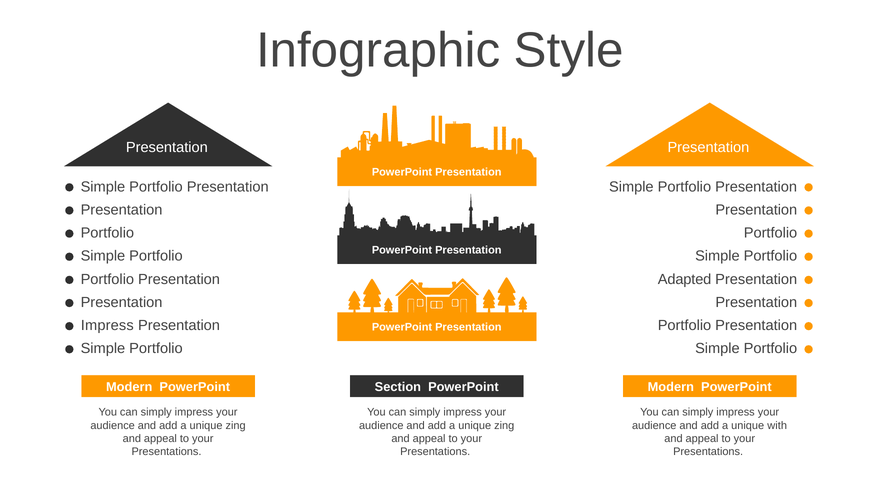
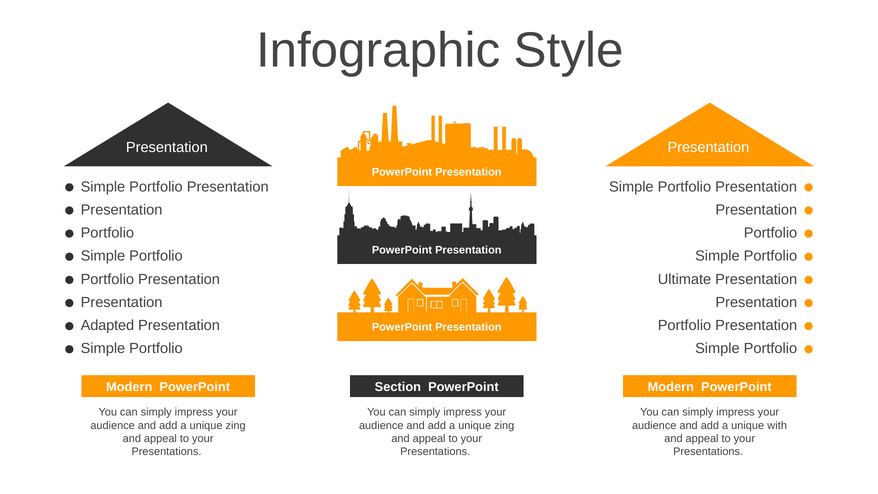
Adapted: Adapted -> Ultimate (685, 279)
Impress: Impress -> Adapted (107, 325)
